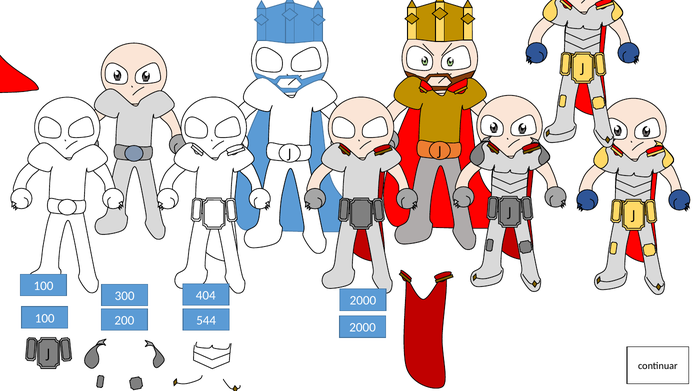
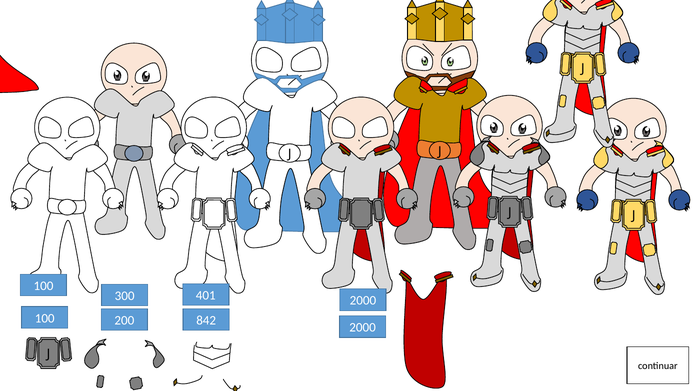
404: 404 -> 401 (206, 296)
544: 544 -> 842 (206, 321)
